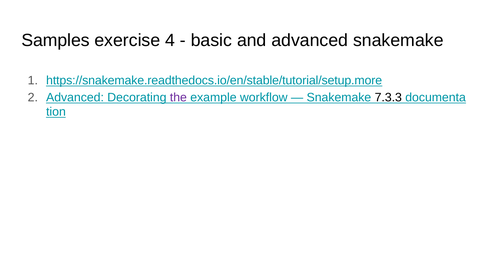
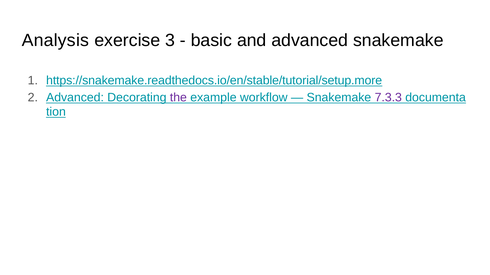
Samples: Samples -> Analysis (55, 41)
4: 4 -> 3 (170, 41)
7.3.3 colour: black -> purple (388, 98)
